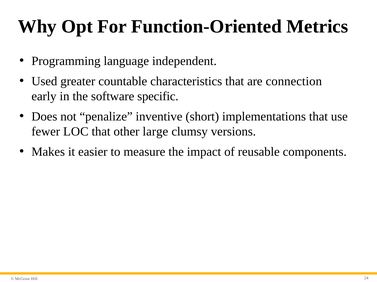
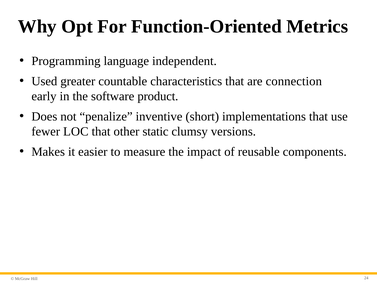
specific: specific -> product (158, 96)
large: large -> static (156, 132)
